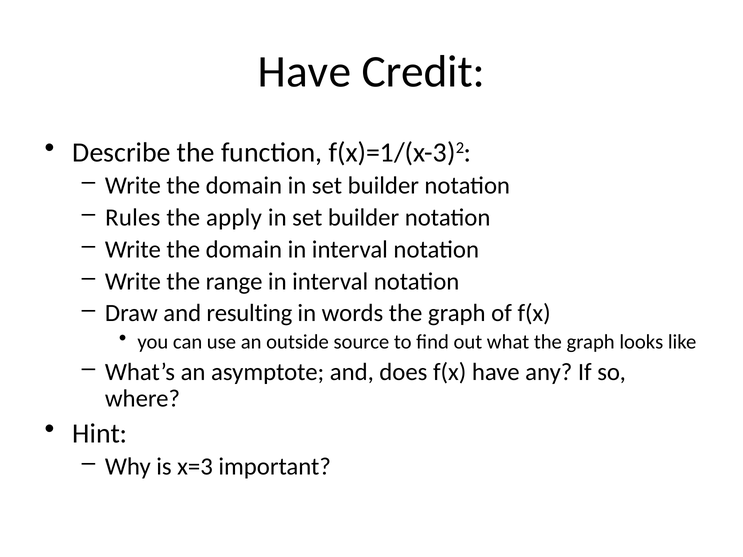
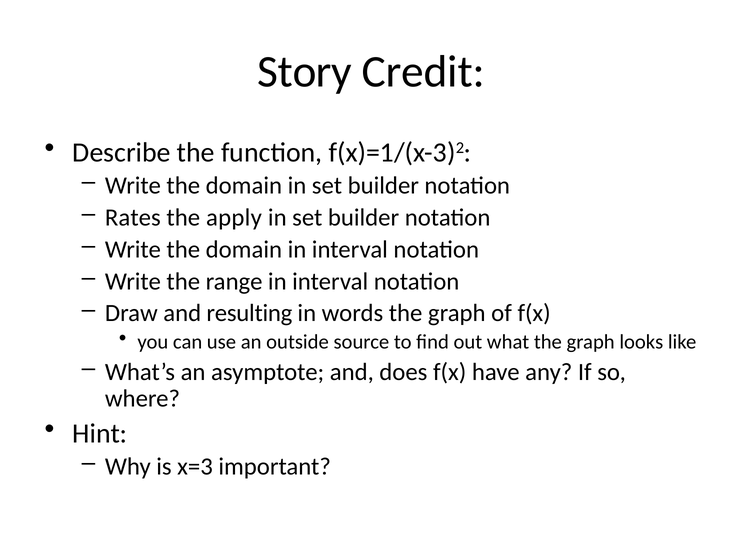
Have: Have -> Story (305, 72)
Rules: Rules -> Rates (133, 218)
